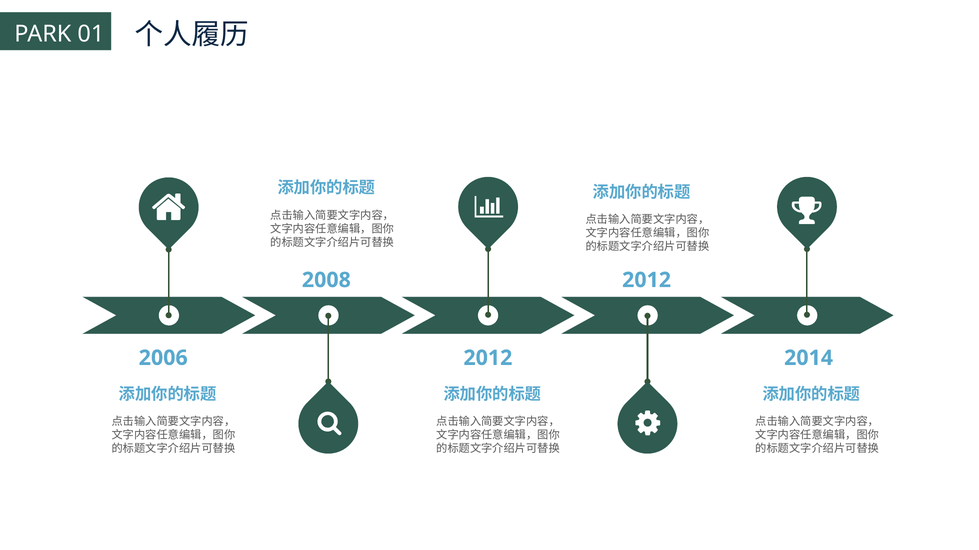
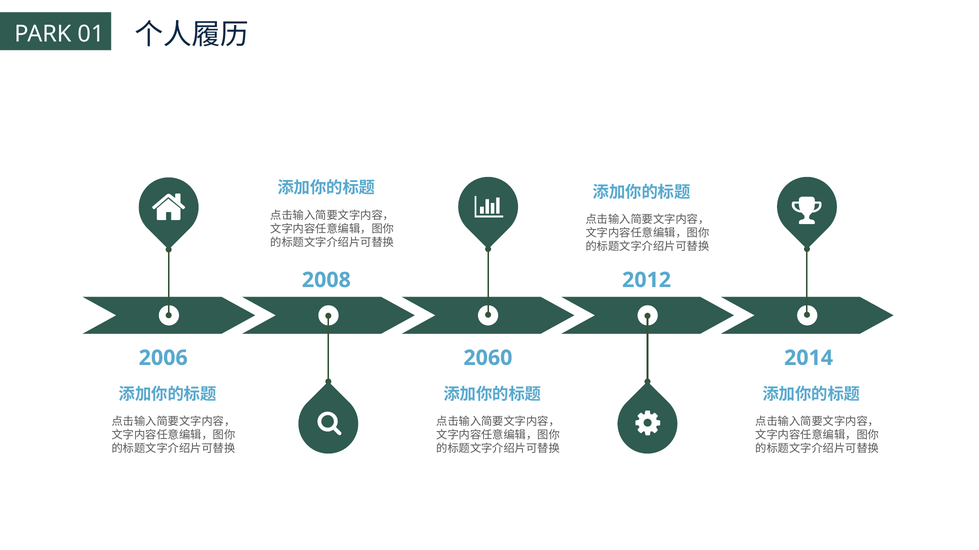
2012: 2012 -> 2060 (488, 358)
